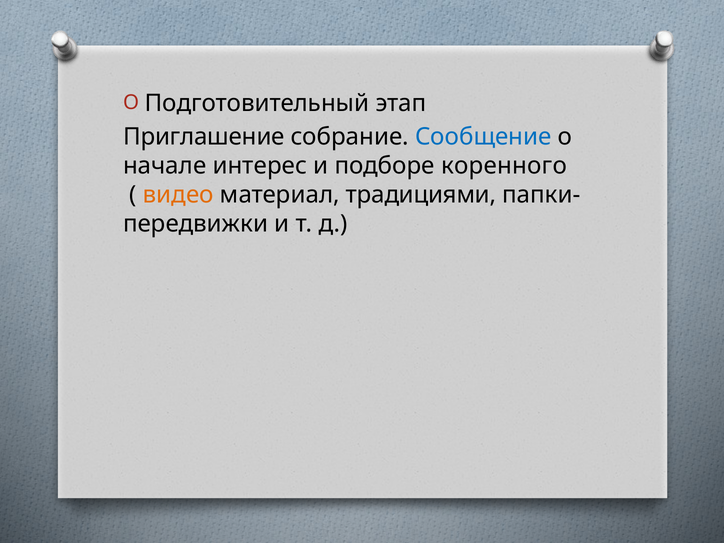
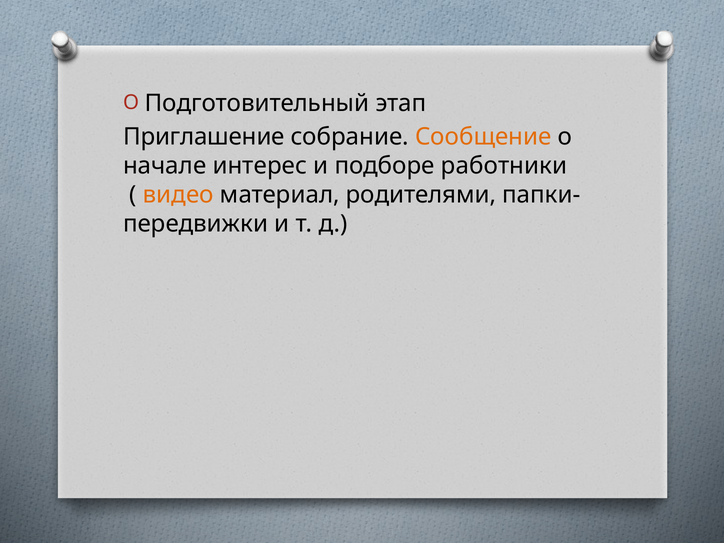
Сообщение colour: blue -> orange (483, 137)
коренного: коренного -> работники (504, 166)
традициями: традициями -> родителями (421, 195)
